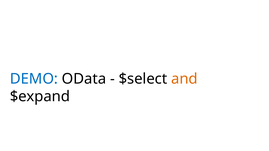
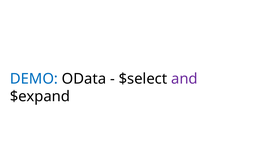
and colour: orange -> purple (184, 79)
